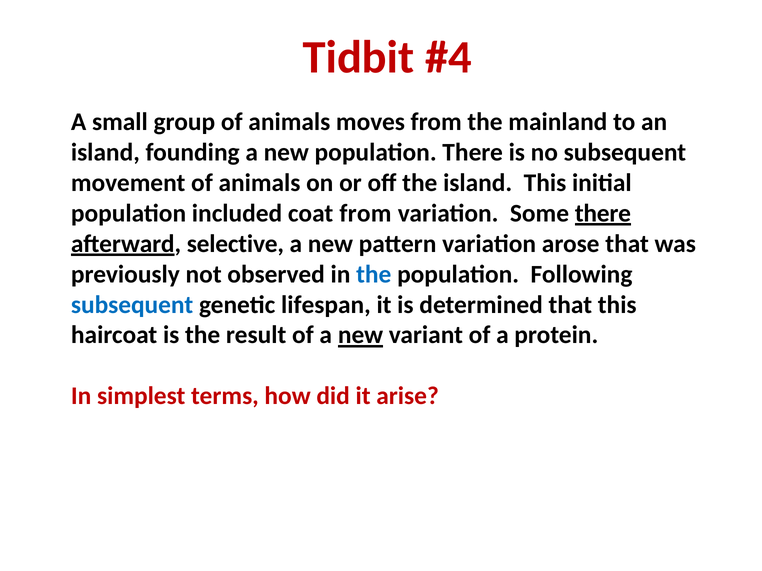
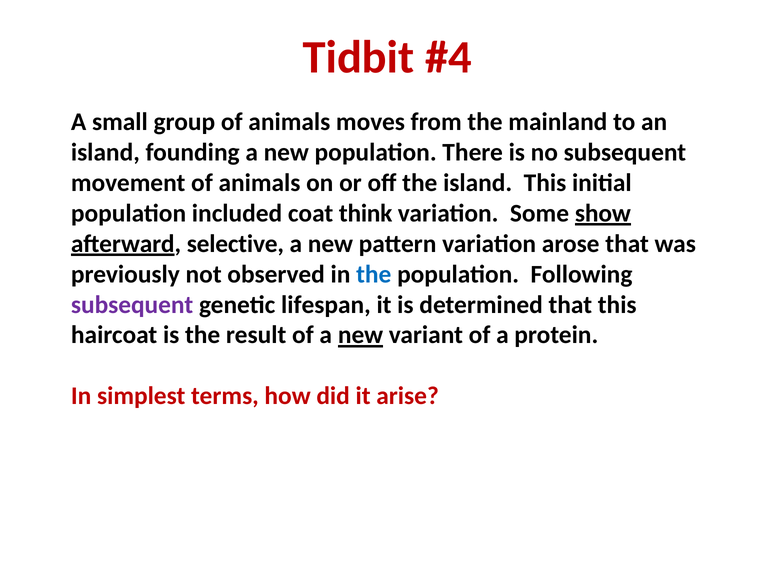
coat from: from -> think (366, 213)
Some there: there -> show (603, 213)
subsequent colour: blue -> purple (132, 305)
